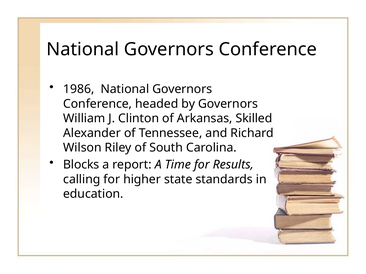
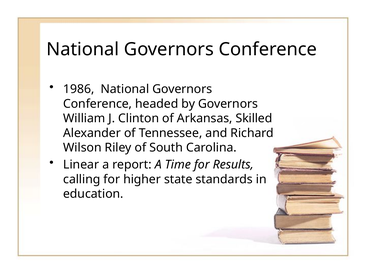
Blocks: Blocks -> Linear (81, 165)
